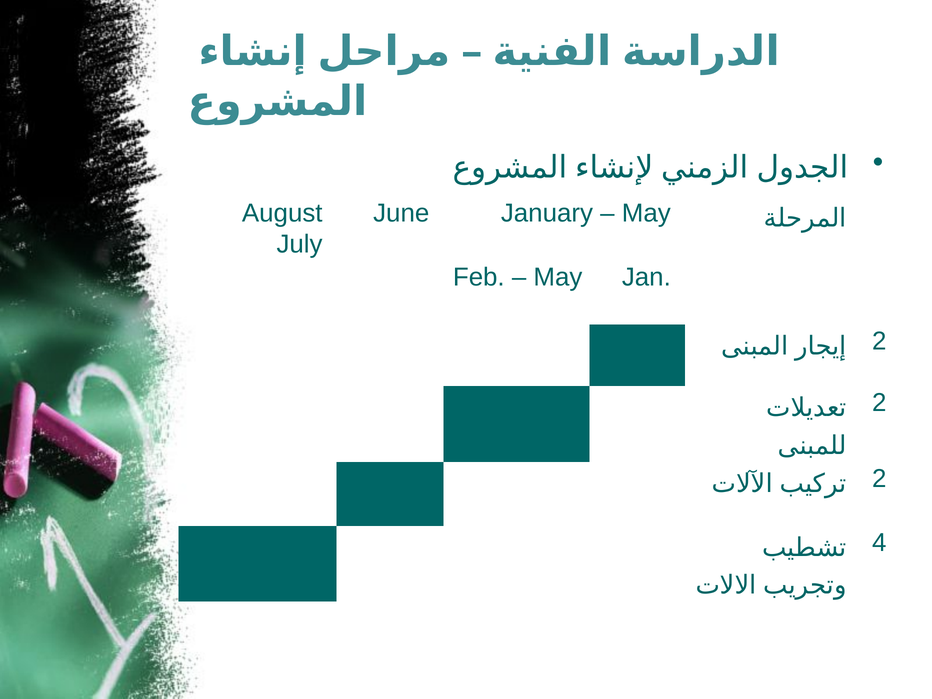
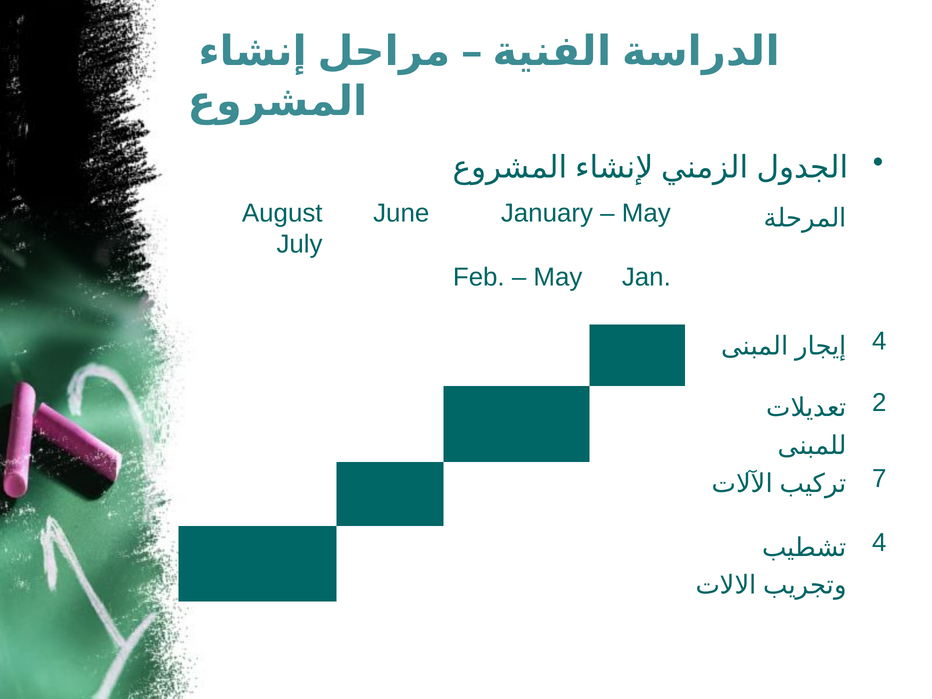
2: 2 -> 4 (879, 341)
2: 2 -> 7 (879, 479)
